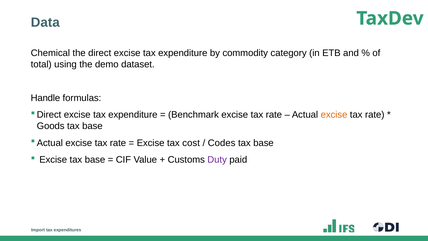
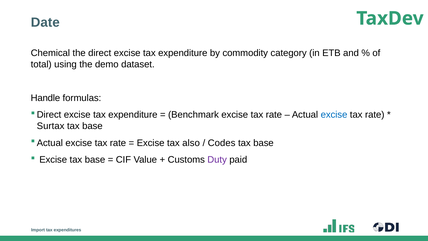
Data: Data -> Date (45, 22)
excise colour: orange -> blue (334, 115)
Goods: Goods -> Surtax (51, 126)
cost: cost -> also (191, 143)
